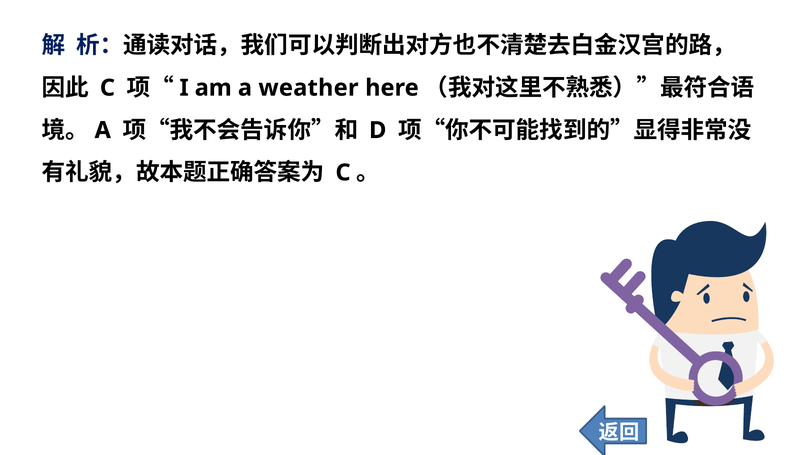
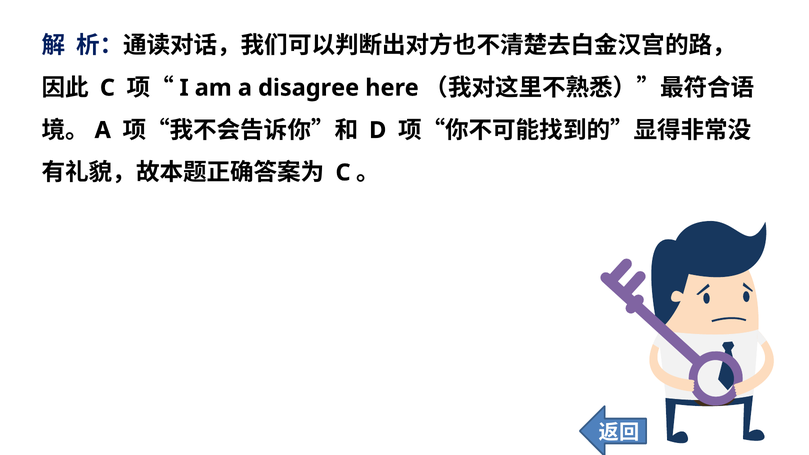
weather: weather -> disagree (309, 88)
